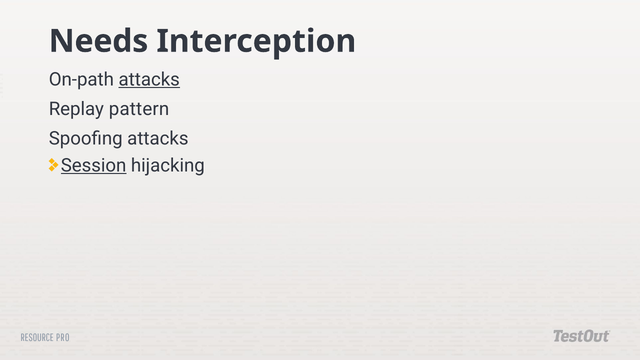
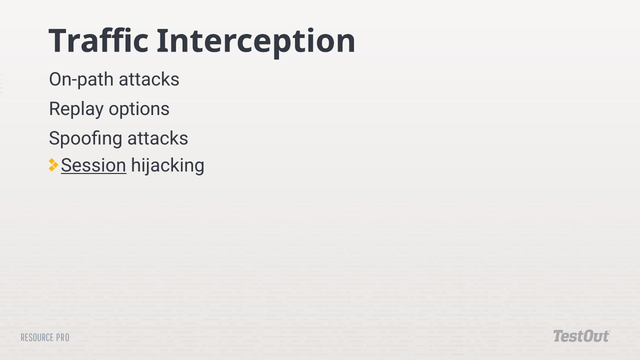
Needs: Needs -> Traffic (99, 41)
attacks underline: present -> none (149, 80)
pattern: pattern -> options (139, 109)
